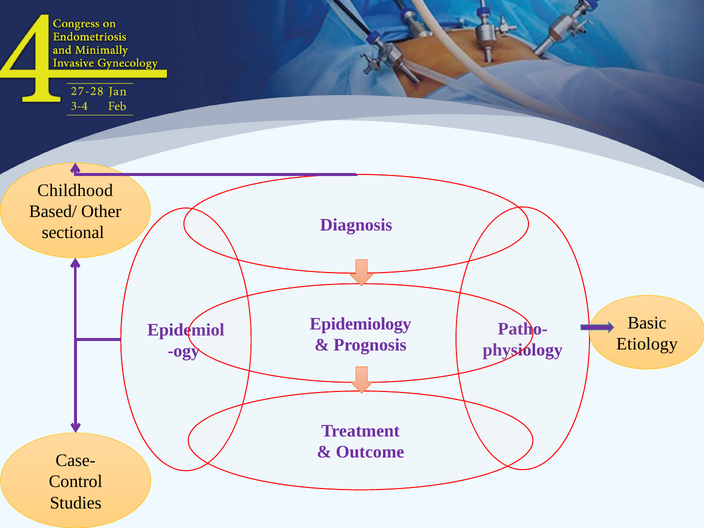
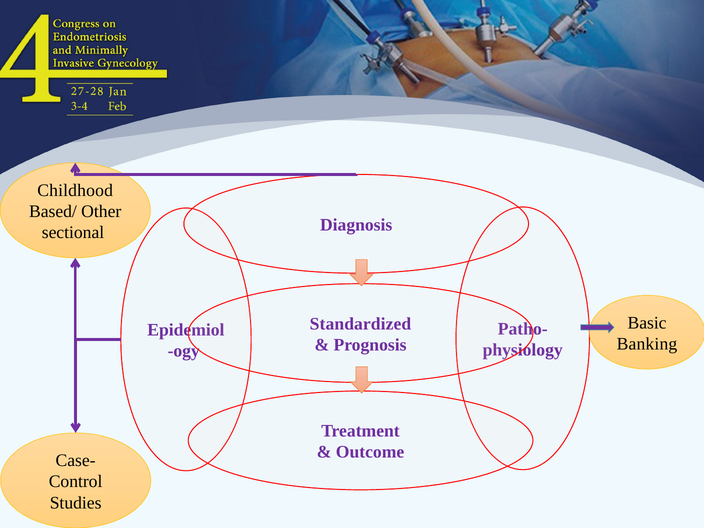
Epidemiology: Epidemiology -> Standardized (360, 324)
Etiology: Etiology -> Banking (647, 344)
